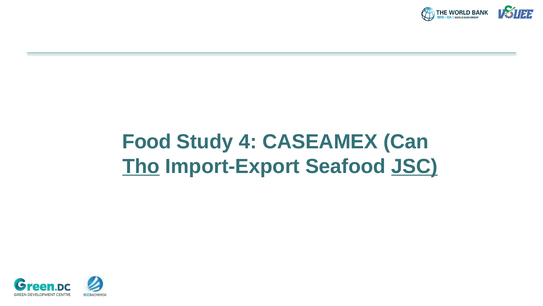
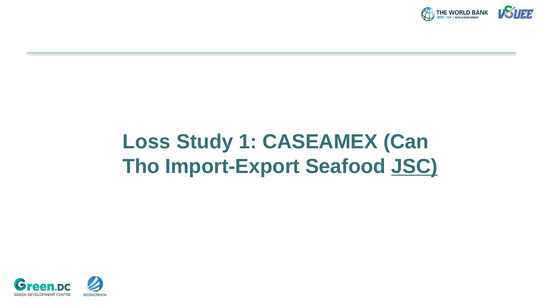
Food: Food -> Loss (147, 142)
4: 4 -> 1 (248, 142)
Tho underline: present -> none (141, 166)
